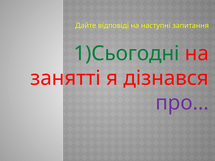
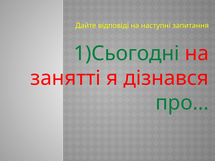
про… colour: purple -> green (182, 103)
